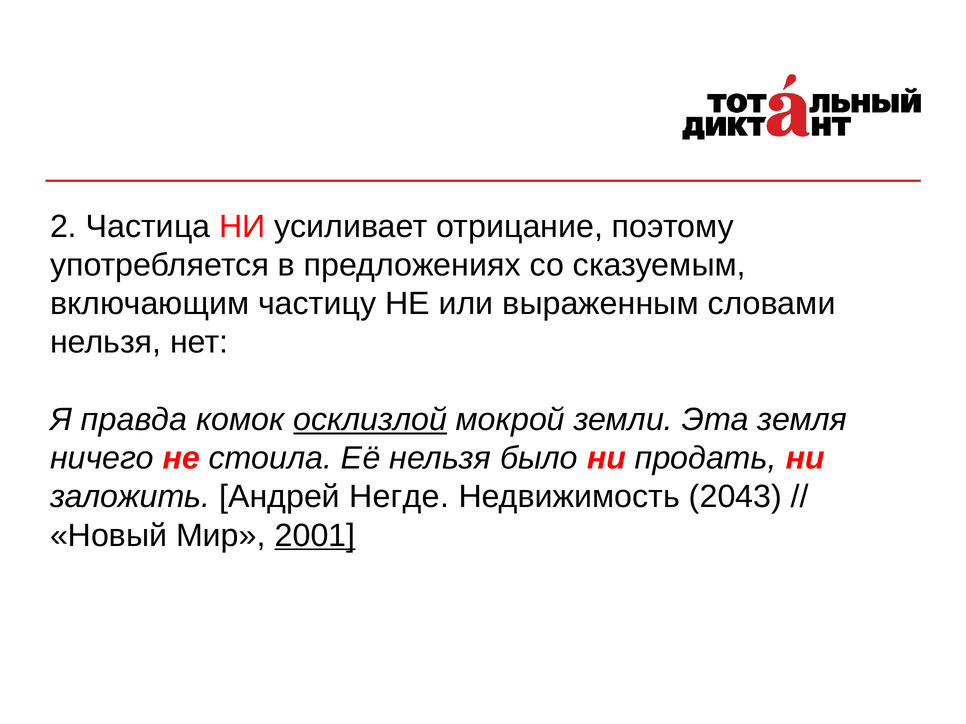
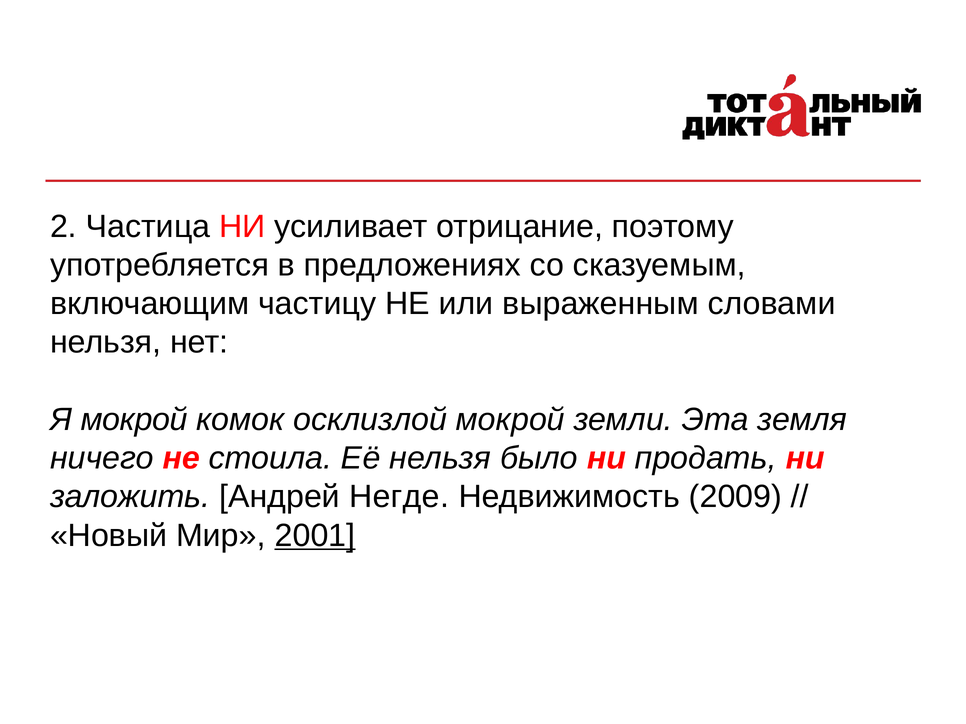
Я правда: правда -> мокрой (134, 420)
осклизлой underline: present -> none (370, 420)
2043: 2043 -> 2009 (735, 497)
